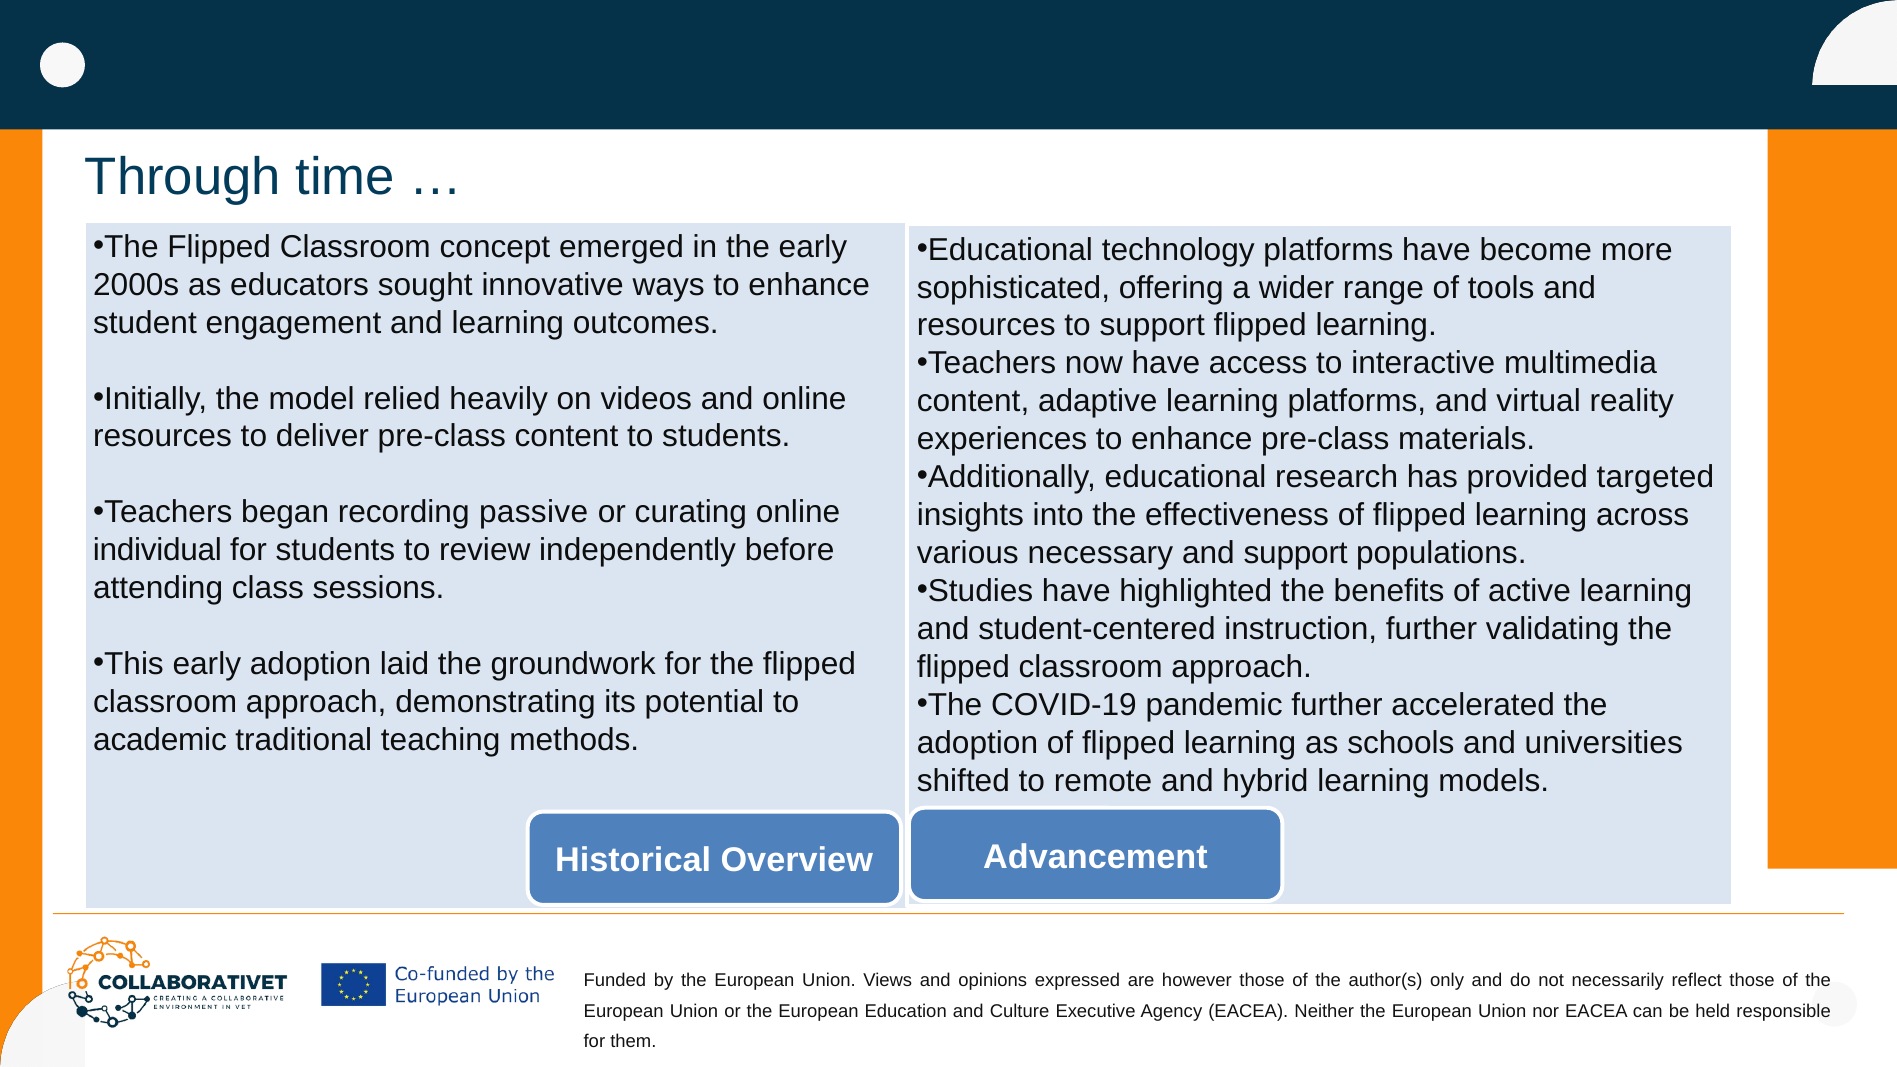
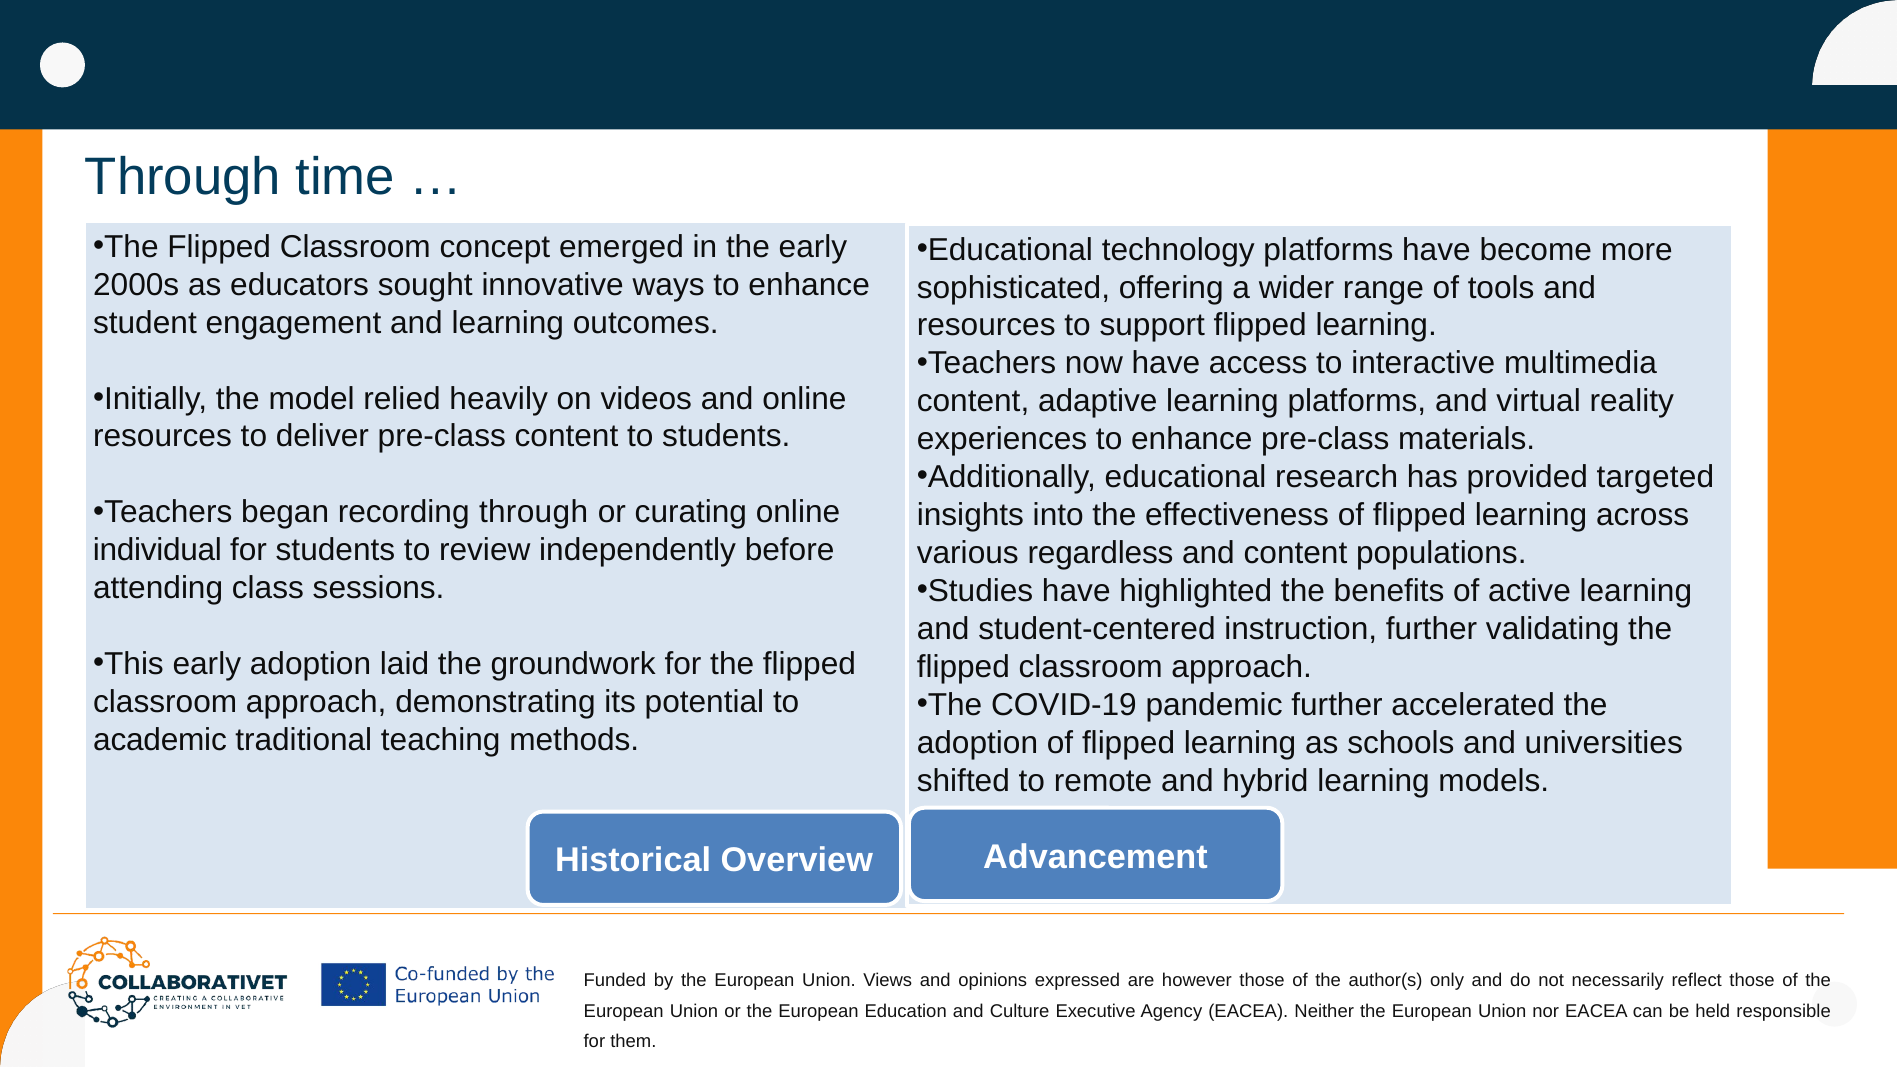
recording passive: passive -> through (534, 512)
necessary: necessary -> regardless (1100, 553)
and support: support -> content (1295, 553)
